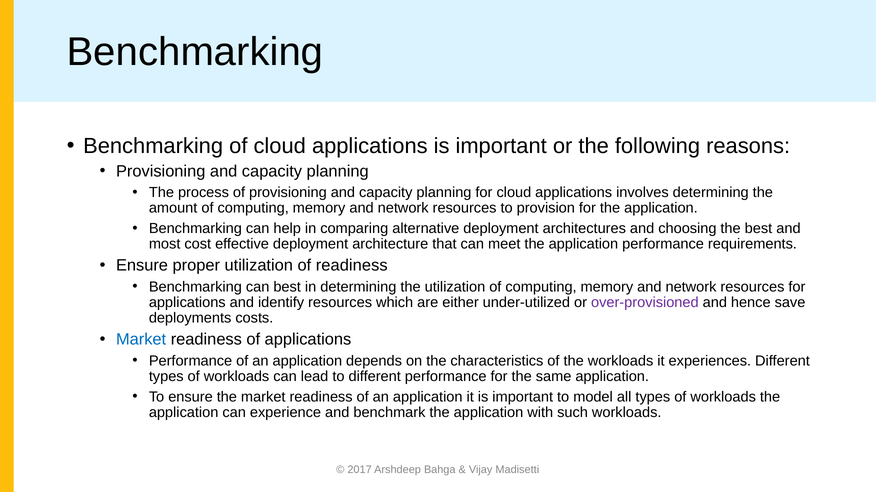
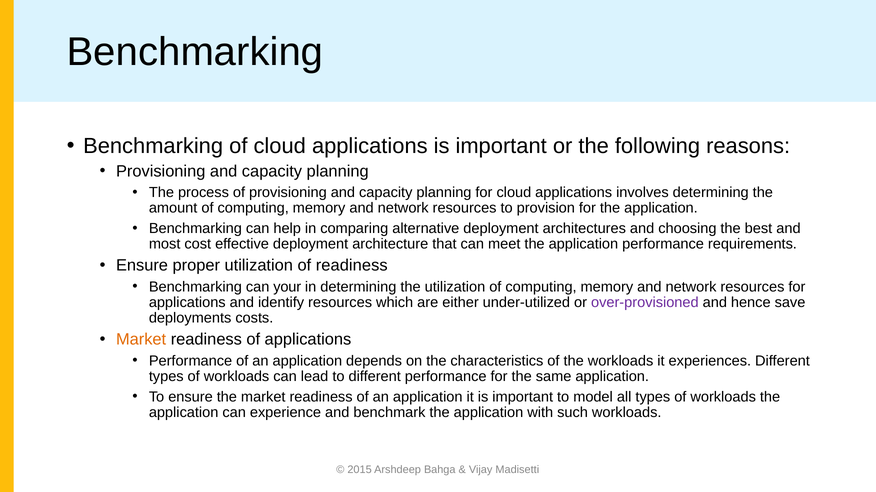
can best: best -> your (287, 287)
Market colour: blue -> orange (141, 340)
2017: 2017 -> 2015 (360, 471)
